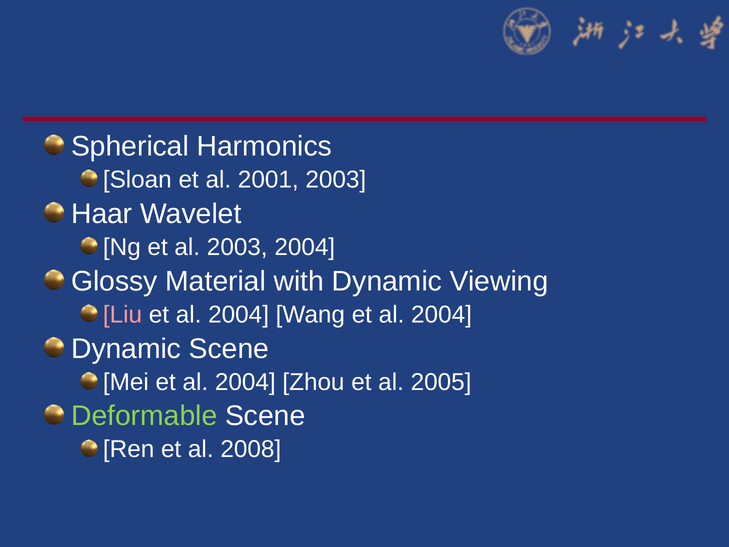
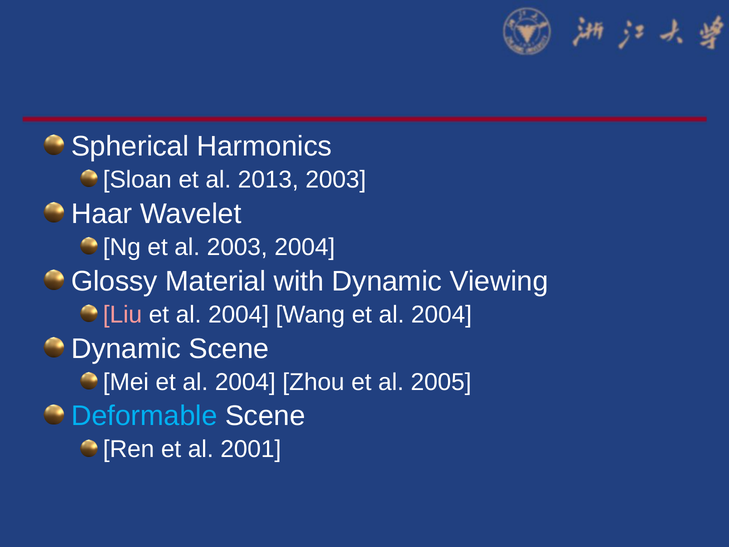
2001: 2001 -> 2013 (268, 180)
Deformable colour: light green -> light blue (144, 416)
2008: 2008 -> 2001 (251, 449)
